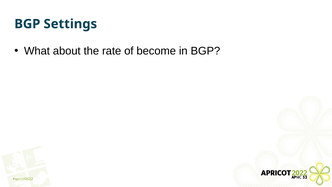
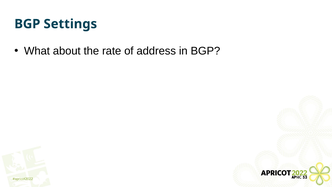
become: become -> address (156, 51)
